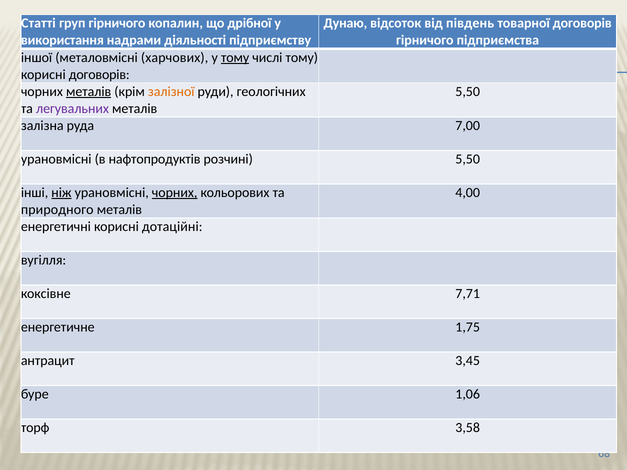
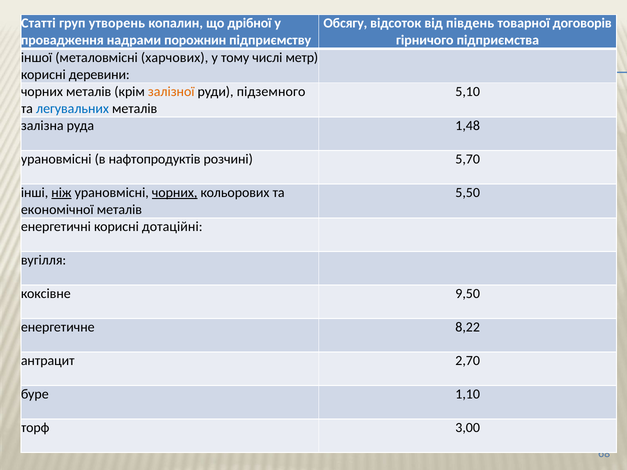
груп гірничого: гірничого -> утворень (117, 23)
Дунаю: Дунаю -> Обсягу (345, 23)
використання: використання -> провадження (62, 40)
діяльності: діяльності -> порожнин (195, 40)
тому underline: present -> none (235, 57)
числі тому: тому -> метр (302, 57)
корисні договорів: договорів -> деревини (99, 74)
металів underline: present -> none (89, 92)
геологічних: геологічних -> підземного (271, 92)
5,50: 5,50 -> 5,10 (468, 92)
легувальних colour: purple -> blue (72, 109)
7,00: 7,00 -> 1,48 (468, 126)
розчині 5,50: 5,50 -> 5,70 (468, 159)
4,00: 4,00 -> 5,50 (468, 193)
природного: природного -> економічної (57, 210)
7,71: 7,71 -> 9,50 (468, 294)
1,75: 1,75 -> 8,22 (468, 327)
3,45: 3,45 -> 2,70 (468, 361)
1,06: 1,06 -> 1,10 (468, 394)
3,58: 3,58 -> 3,00 (468, 428)
